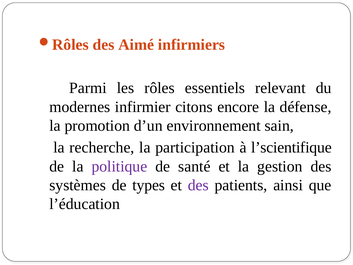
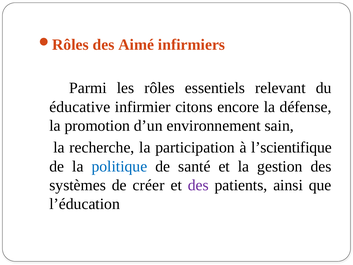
modernes: modernes -> éducative (80, 107)
politique colour: purple -> blue (119, 166)
types: types -> créer (149, 185)
